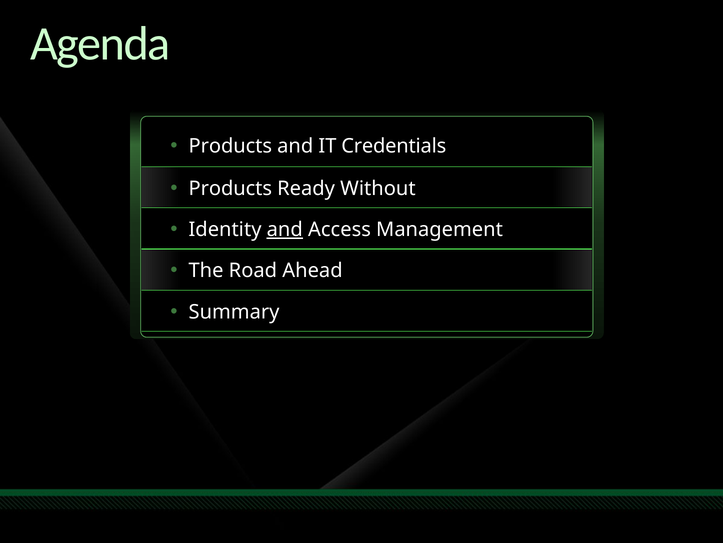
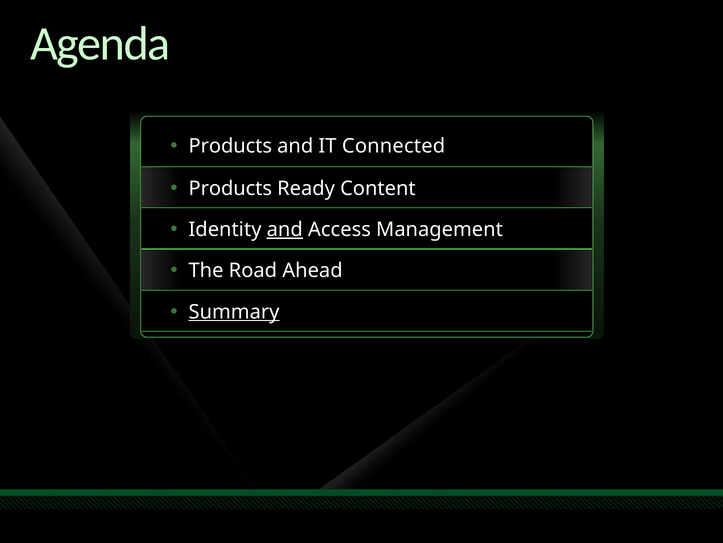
Credentials: Credentials -> Connected (394, 146)
Without: Without -> Content (378, 188)
Summary underline: none -> present (234, 312)
